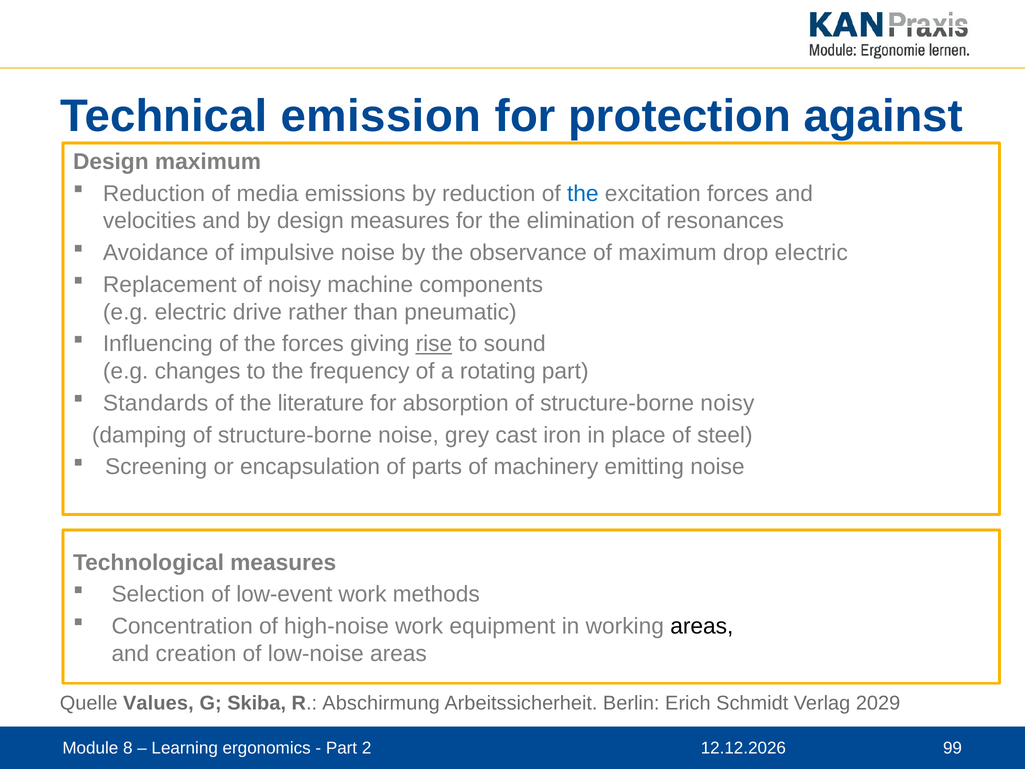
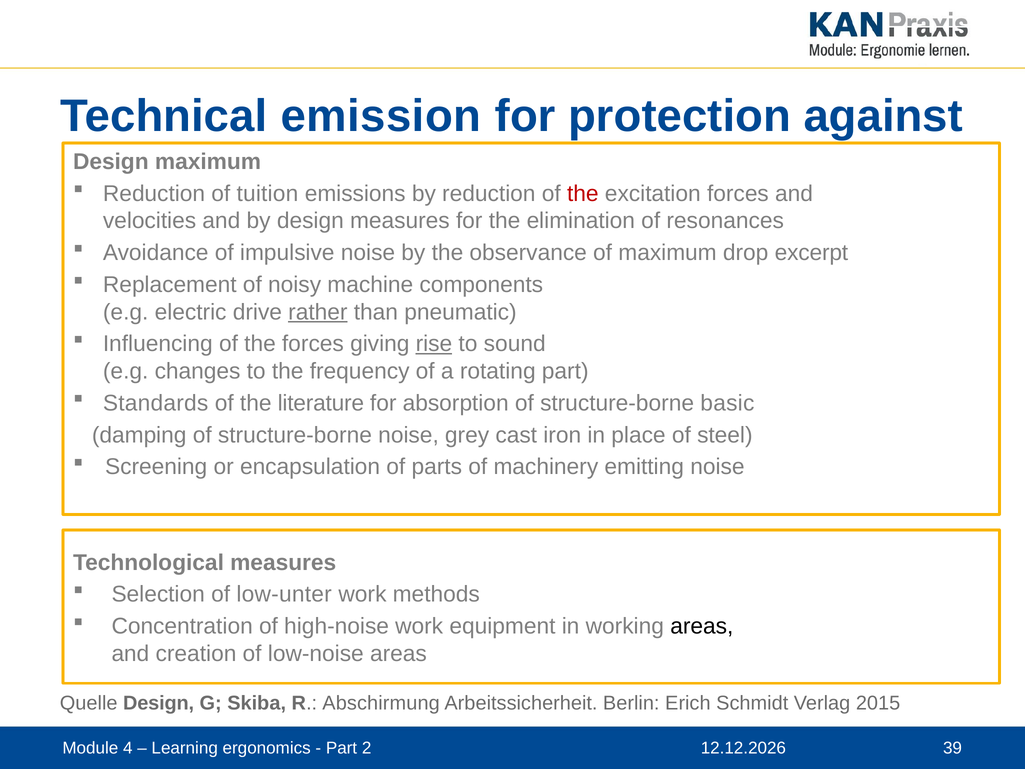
media: media -> tuition (267, 194)
the colour: blue -> red (583, 194)
drop electric: electric -> excerpt (811, 253)
rather underline: none -> present (318, 312)
structure-borne noisy: noisy -> basic (727, 403)
low-event: low-event -> low-unter (284, 594)
Quelle Values: Values -> Design (159, 703)
2029: 2029 -> 2015 (878, 703)
8: 8 -> 4 (128, 748)
99: 99 -> 39 (953, 748)
